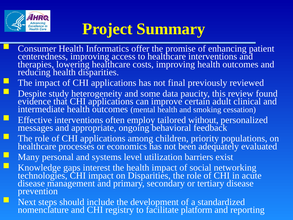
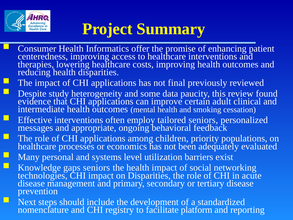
tailored without: without -> seniors (203, 120)
gaps interest: interest -> seniors (97, 168)
